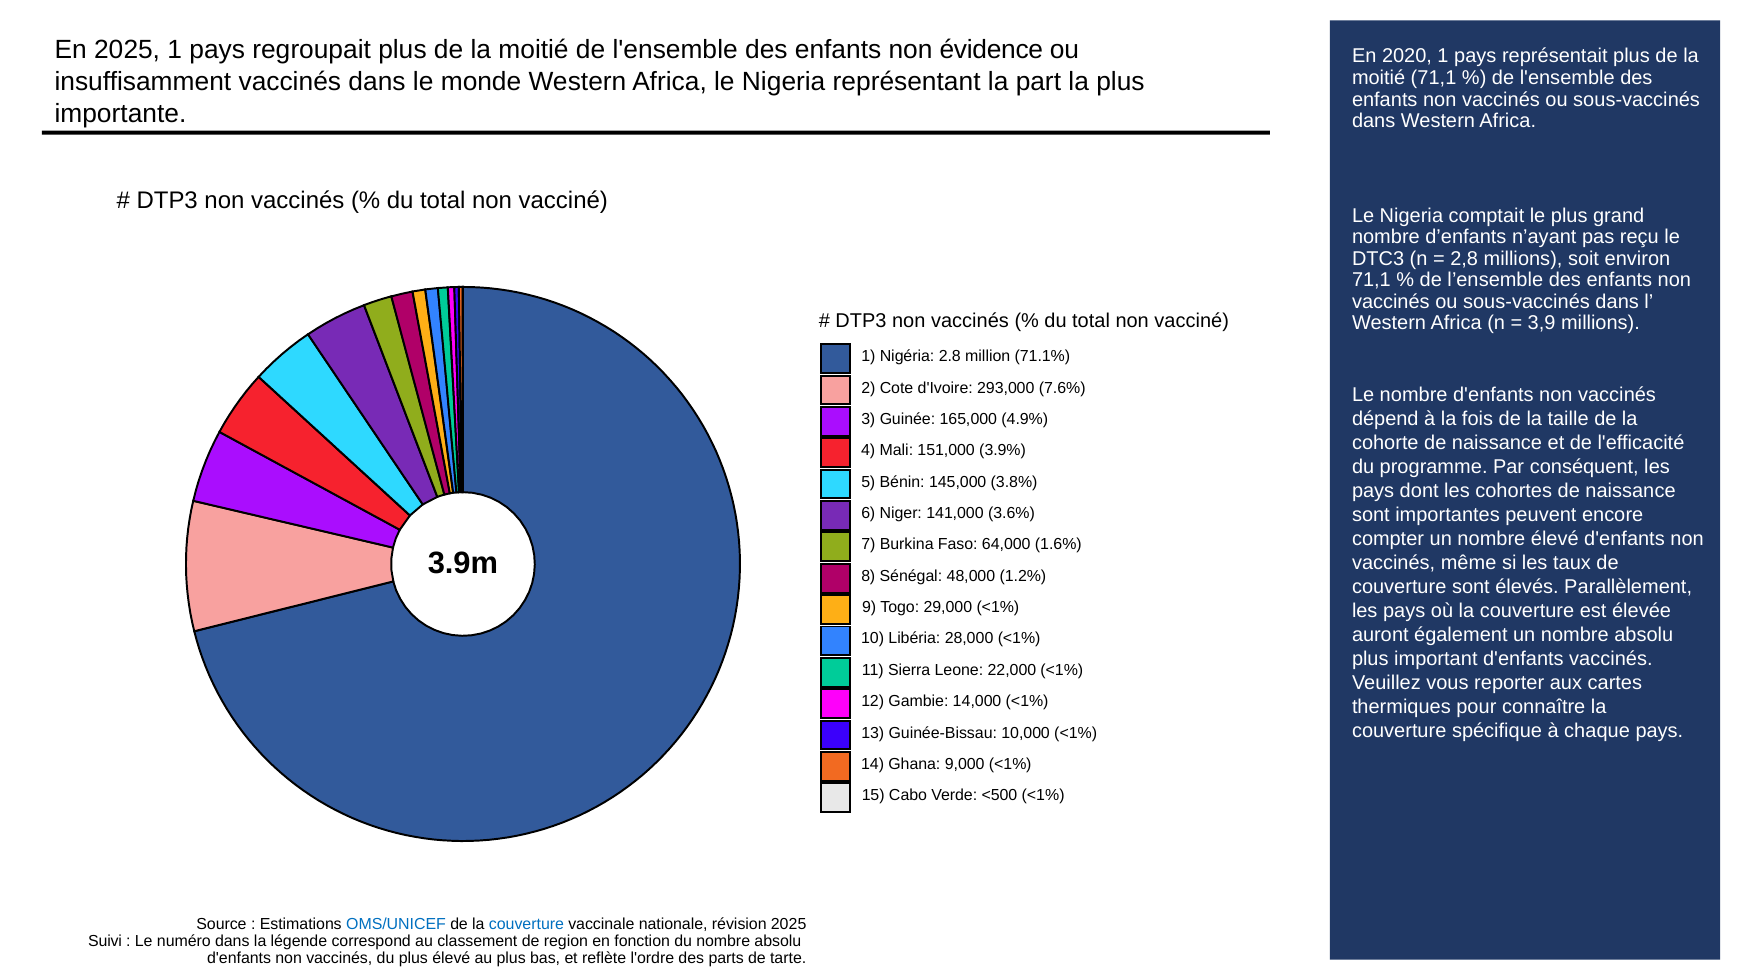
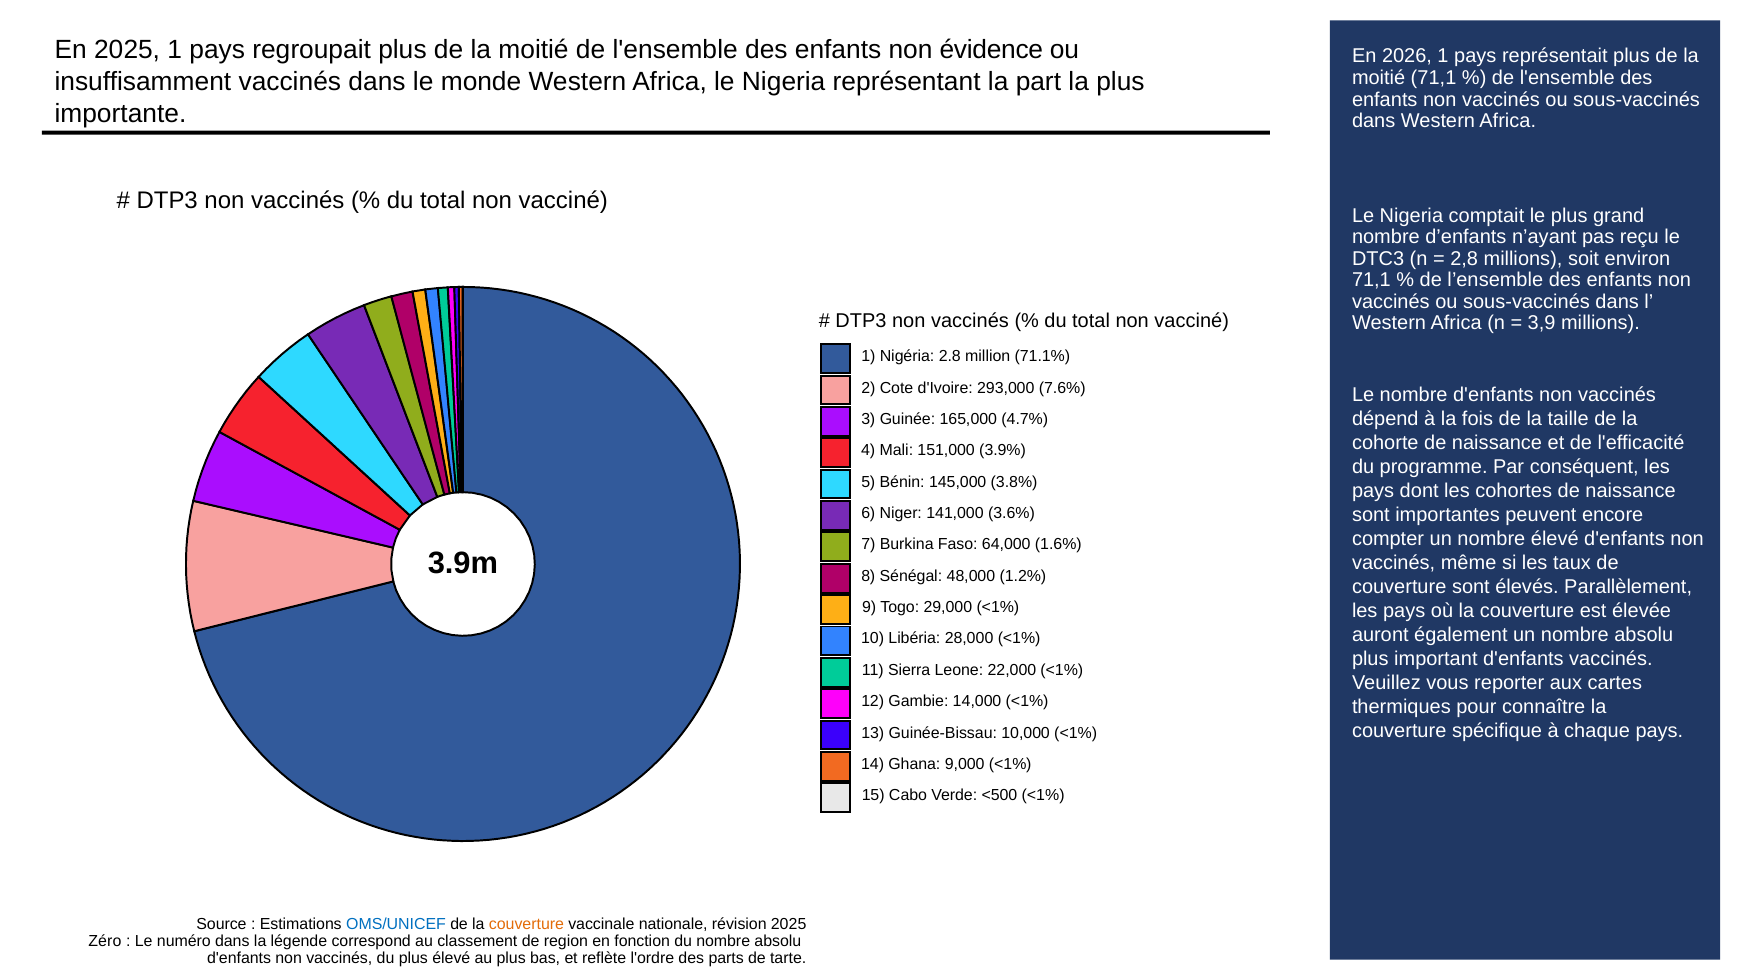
2020: 2020 -> 2026 (1407, 56)
4.9%: 4.9% -> 4.7% (1025, 419)
couverture colour: blue -> orange (526, 924)
Suivi: Suivi -> Zéro (105, 941)
